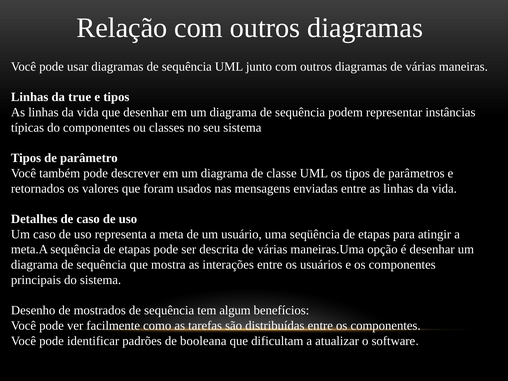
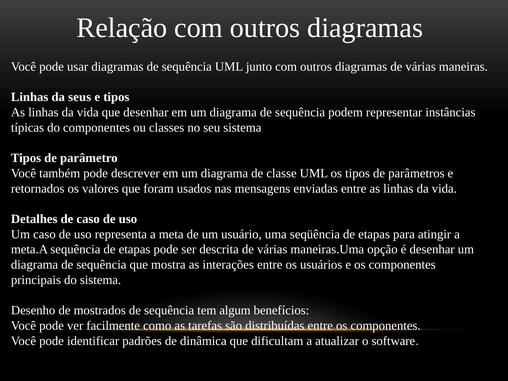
true: true -> seus (80, 97)
booleana: booleana -> dinâmica (203, 341)
